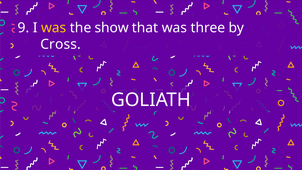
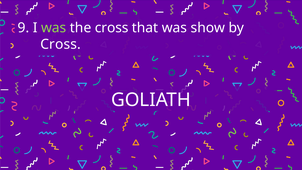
was colour: yellow -> light green (54, 28)
the show: show -> cross (112, 28)
three: three -> show (208, 28)
